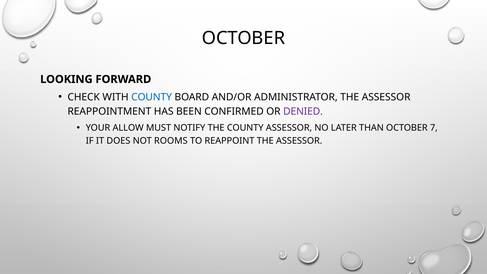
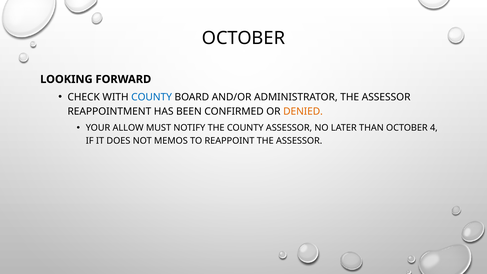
DENIED colour: purple -> orange (303, 112)
7: 7 -> 4 (434, 128)
ROOMS: ROOMS -> MEMOS (171, 141)
